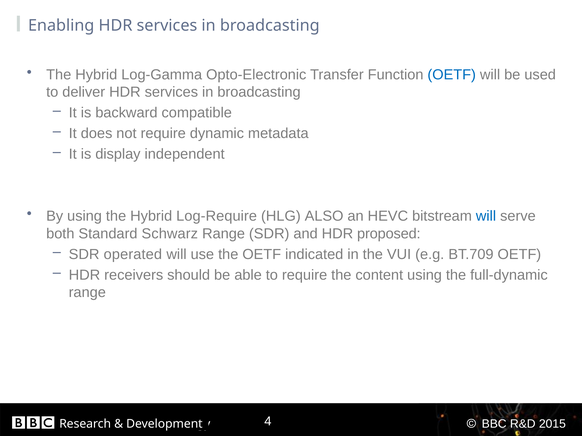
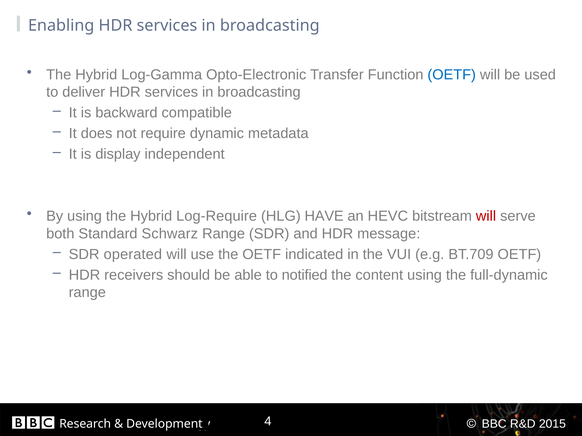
ALSO: ALSO -> HAVE (324, 216)
will colour: blue -> red (486, 216)
proposed: proposed -> message (389, 234)
to require: require -> notified (305, 275)
